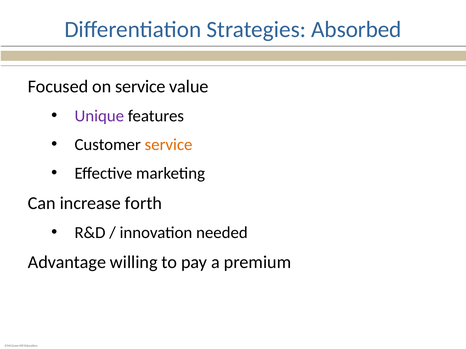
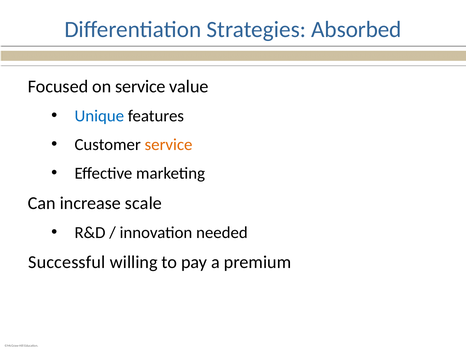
Unique colour: purple -> blue (99, 116)
forth: forth -> scale (143, 203)
Advantage: Advantage -> Successful (67, 263)
